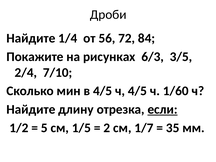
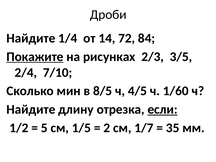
56: 56 -> 14 (107, 38)
Покажите underline: none -> present (35, 57)
6/3: 6/3 -> 2/3 (153, 57)
в 4/5: 4/5 -> 8/5 (103, 91)
